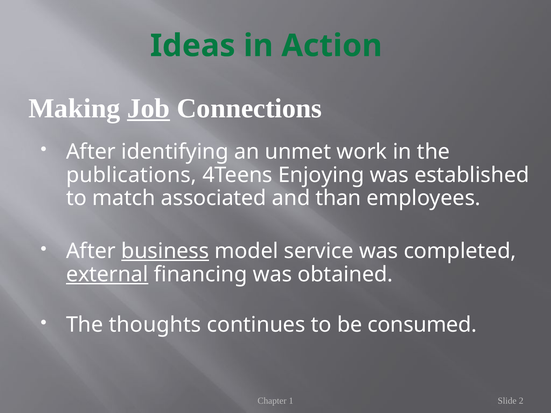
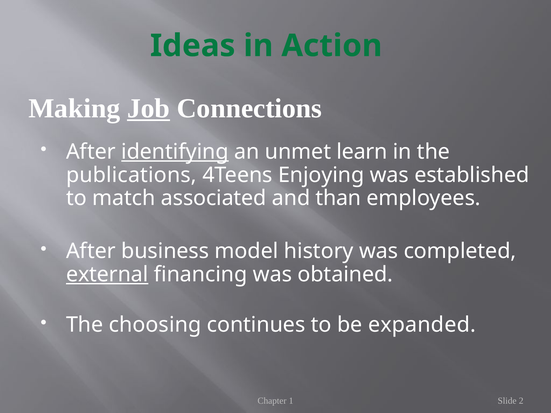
identifying underline: none -> present (175, 152)
work: work -> learn (362, 152)
business underline: present -> none (165, 251)
service: service -> history (319, 251)
thoughts: thoughts -> choosing (155, 325)
consumed: consumed -> expanded (422, 325)
